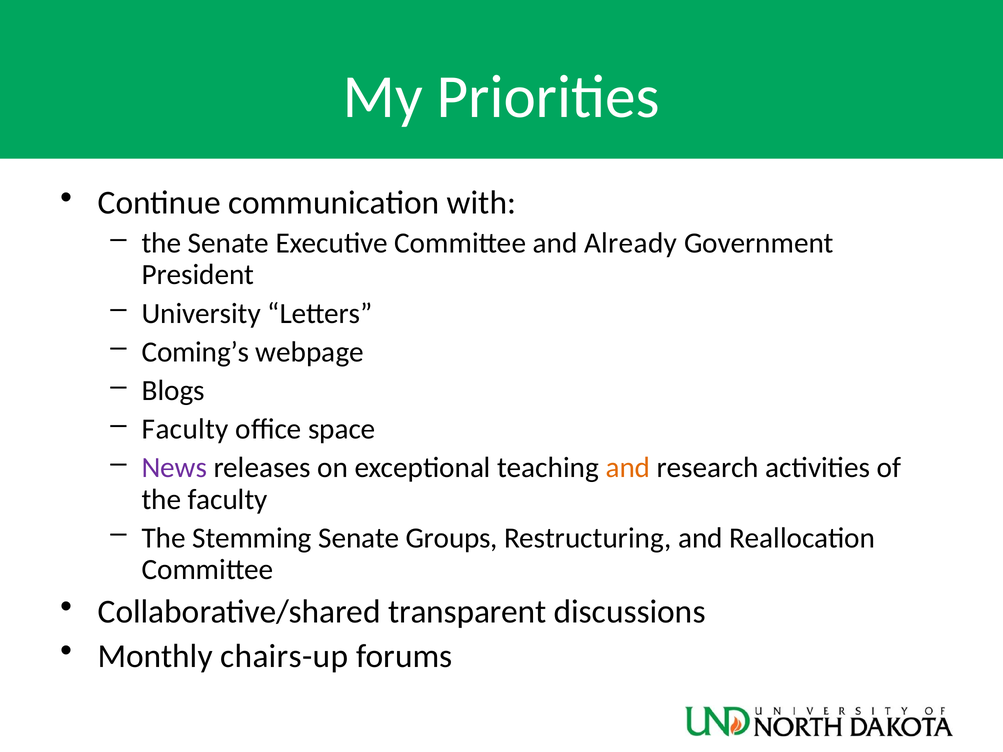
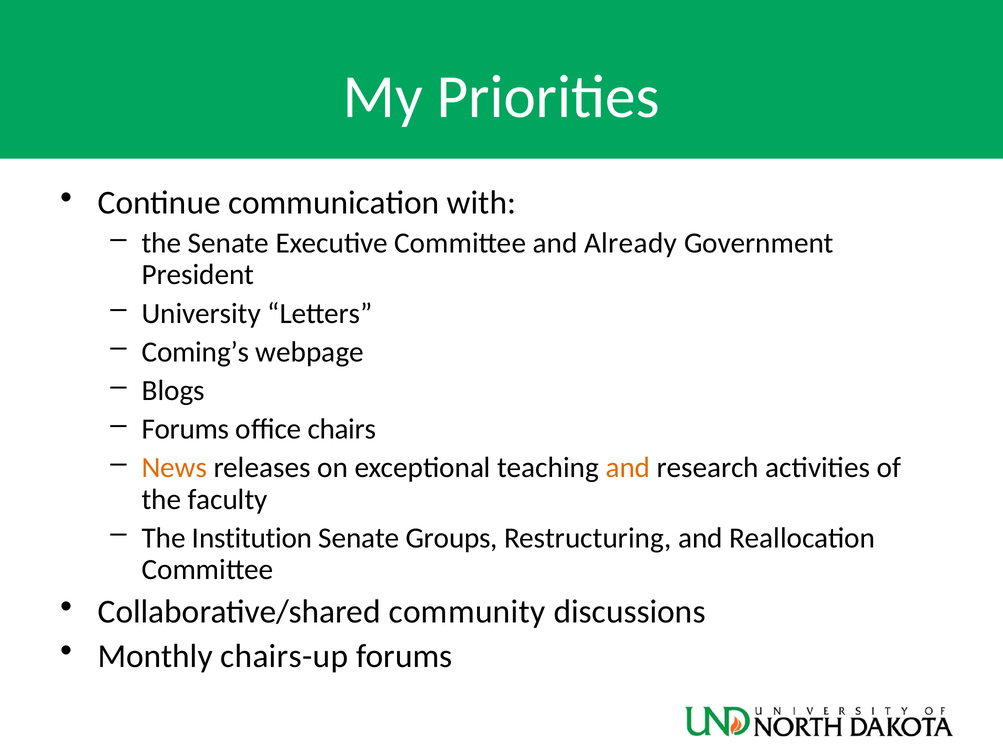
Faculty: Faculty -> Forums (185, 429)
space: space -> chairs (342, 429)
News colour: purple -> orange (174, 468)
Stemming: Stemming -> Institution (252, 538)
transparent: transparent -> community (467, 612)
